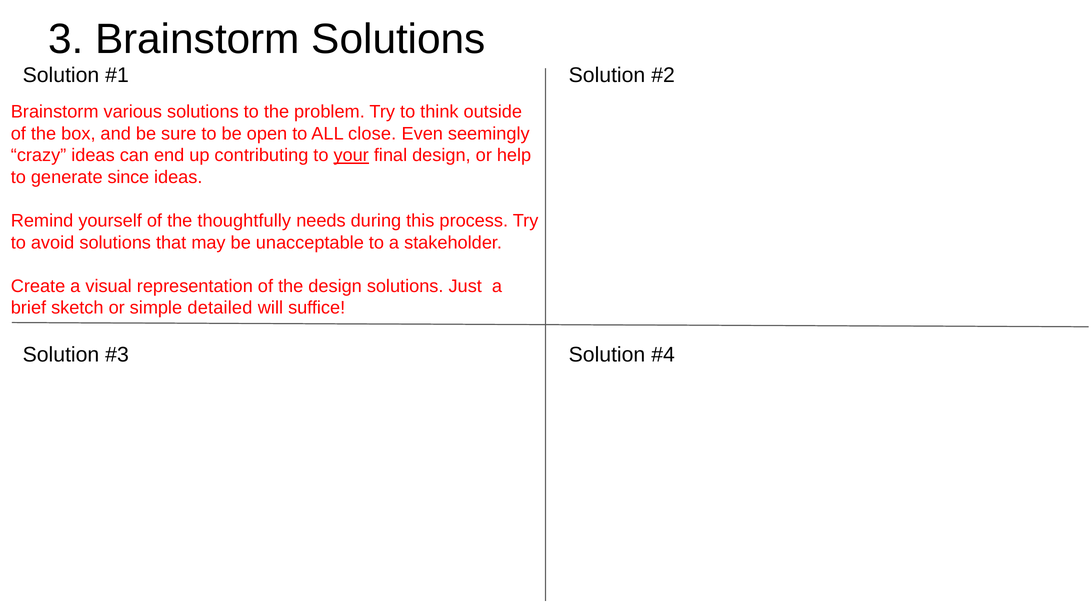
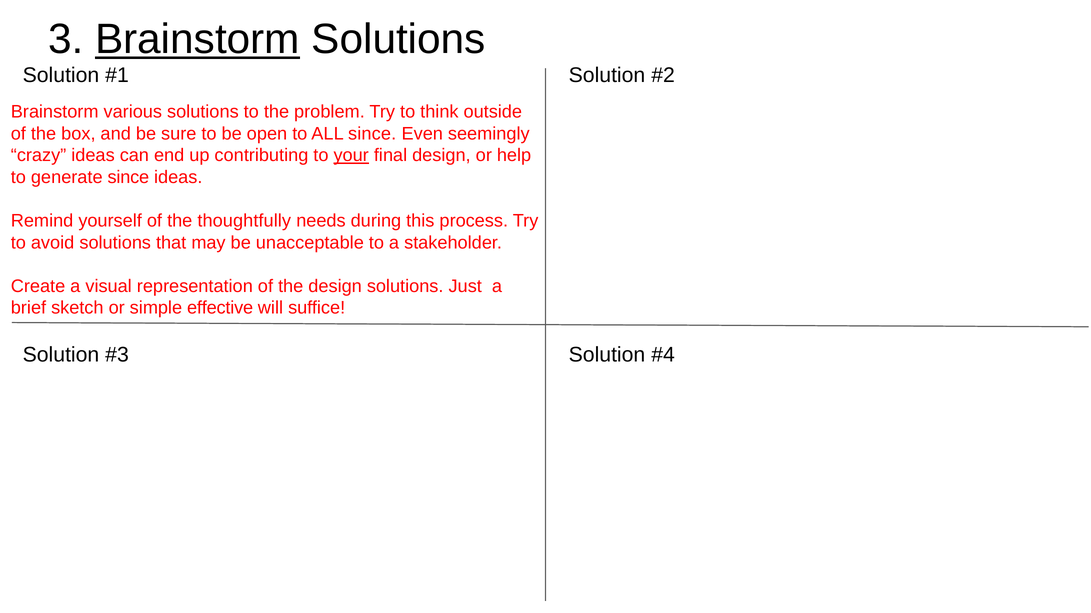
Brainstorm underline: none -> present (197, 39)
ALL close: close -> since (372, 134)
detailed: detailed -> effective (220, 308)
